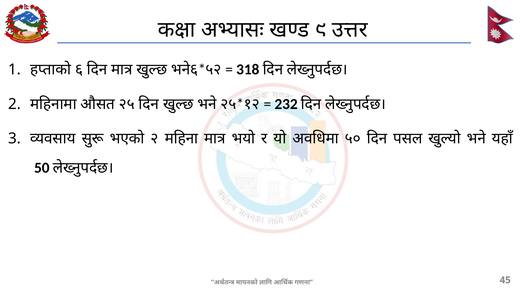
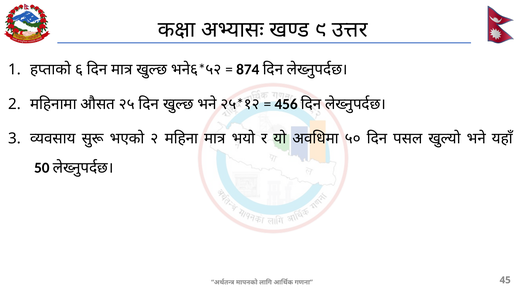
318: 318 -> 874 (248, 70)
232: 232 -> 456 (286, 104)
